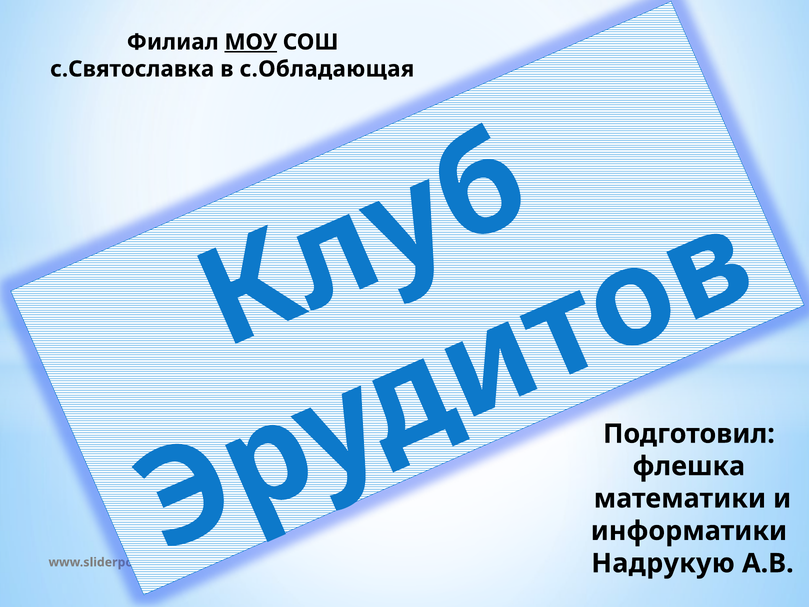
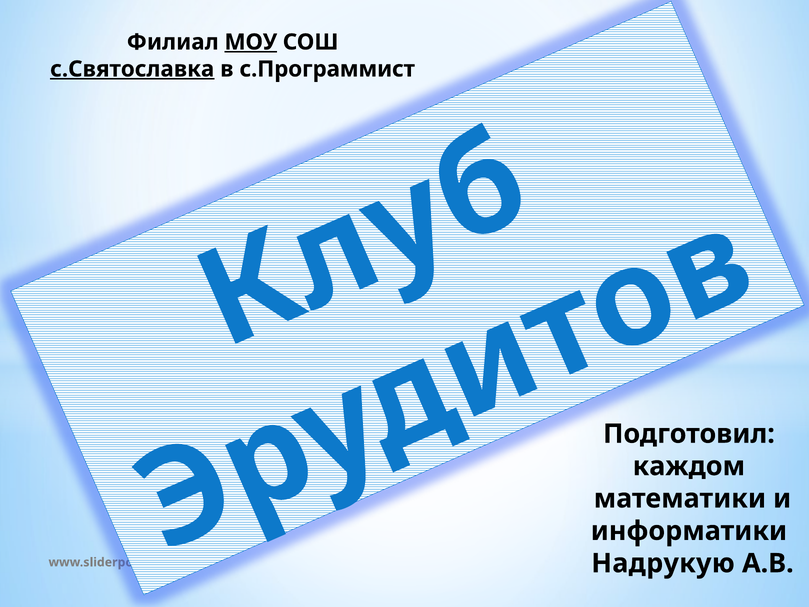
с.Святославка underline: none -> present (132, 69)
с.Обладающая: с.Обладающая -> с.Программист (327, 69)
флешка: флешка -> каждом (689, 466)
